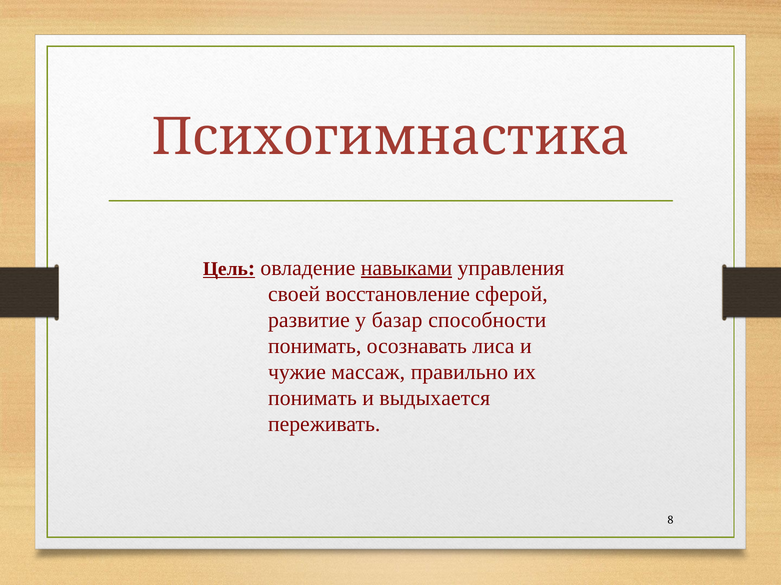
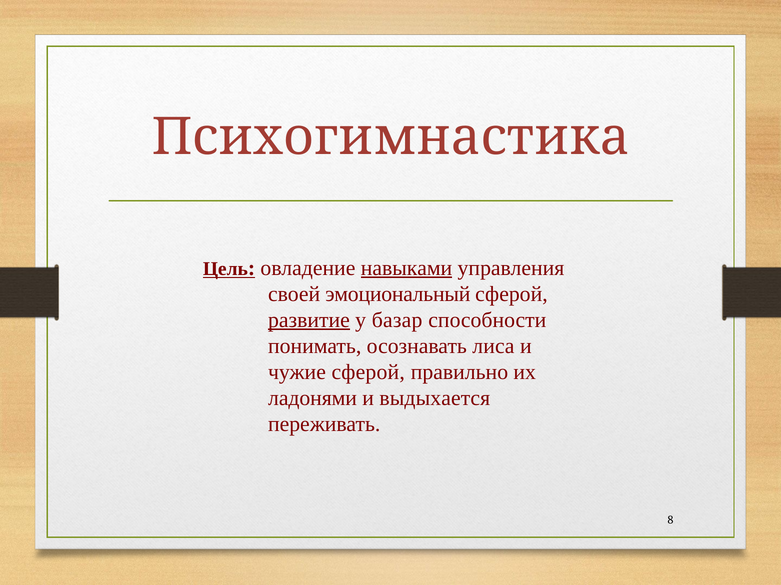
восстановление: восстановление -> эмоциональный (398, 294)
развитие underline: none -> present (309, 320)
чужие массаж: массаж -> сферой (368, 373)
понимать: понимать -> ладонями (313, 399)
